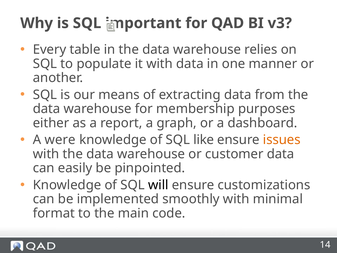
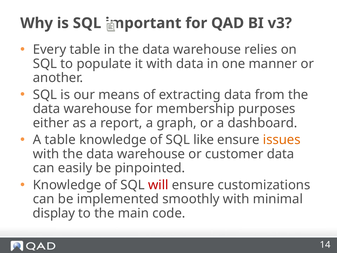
A were: were -> table (60, 140)
will colour: black -> red (158, 185)
format: format -> display (54, 213)
